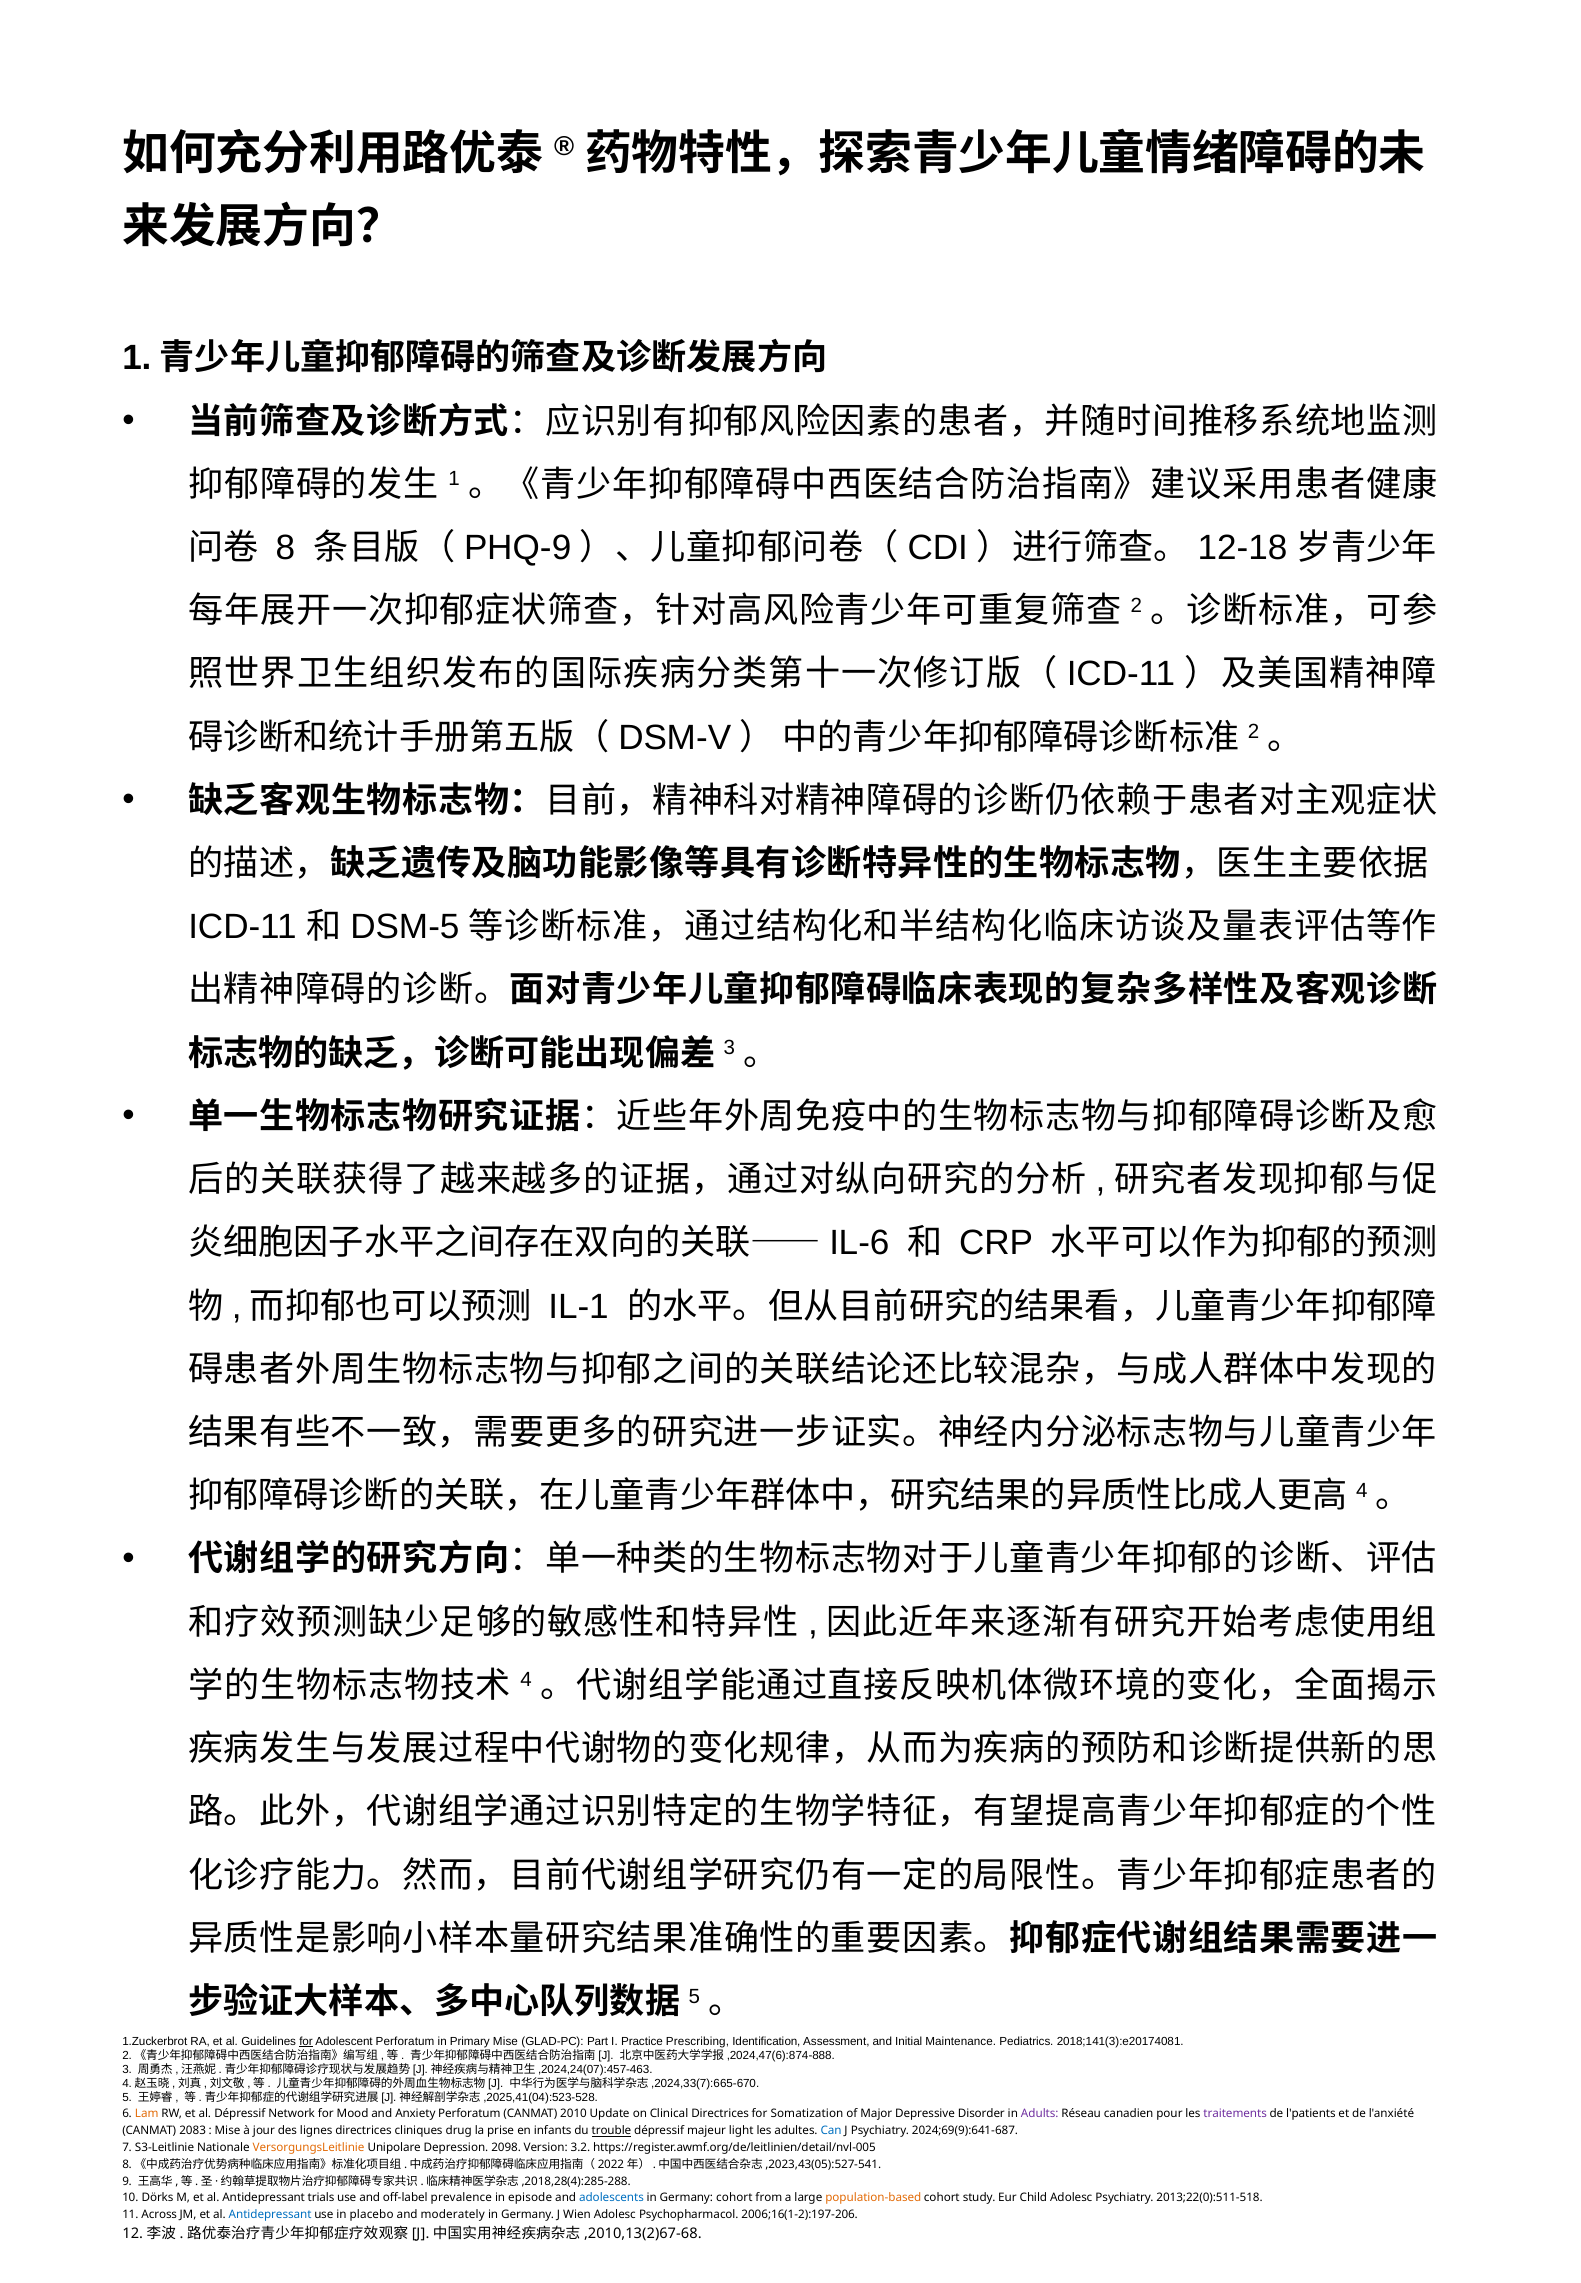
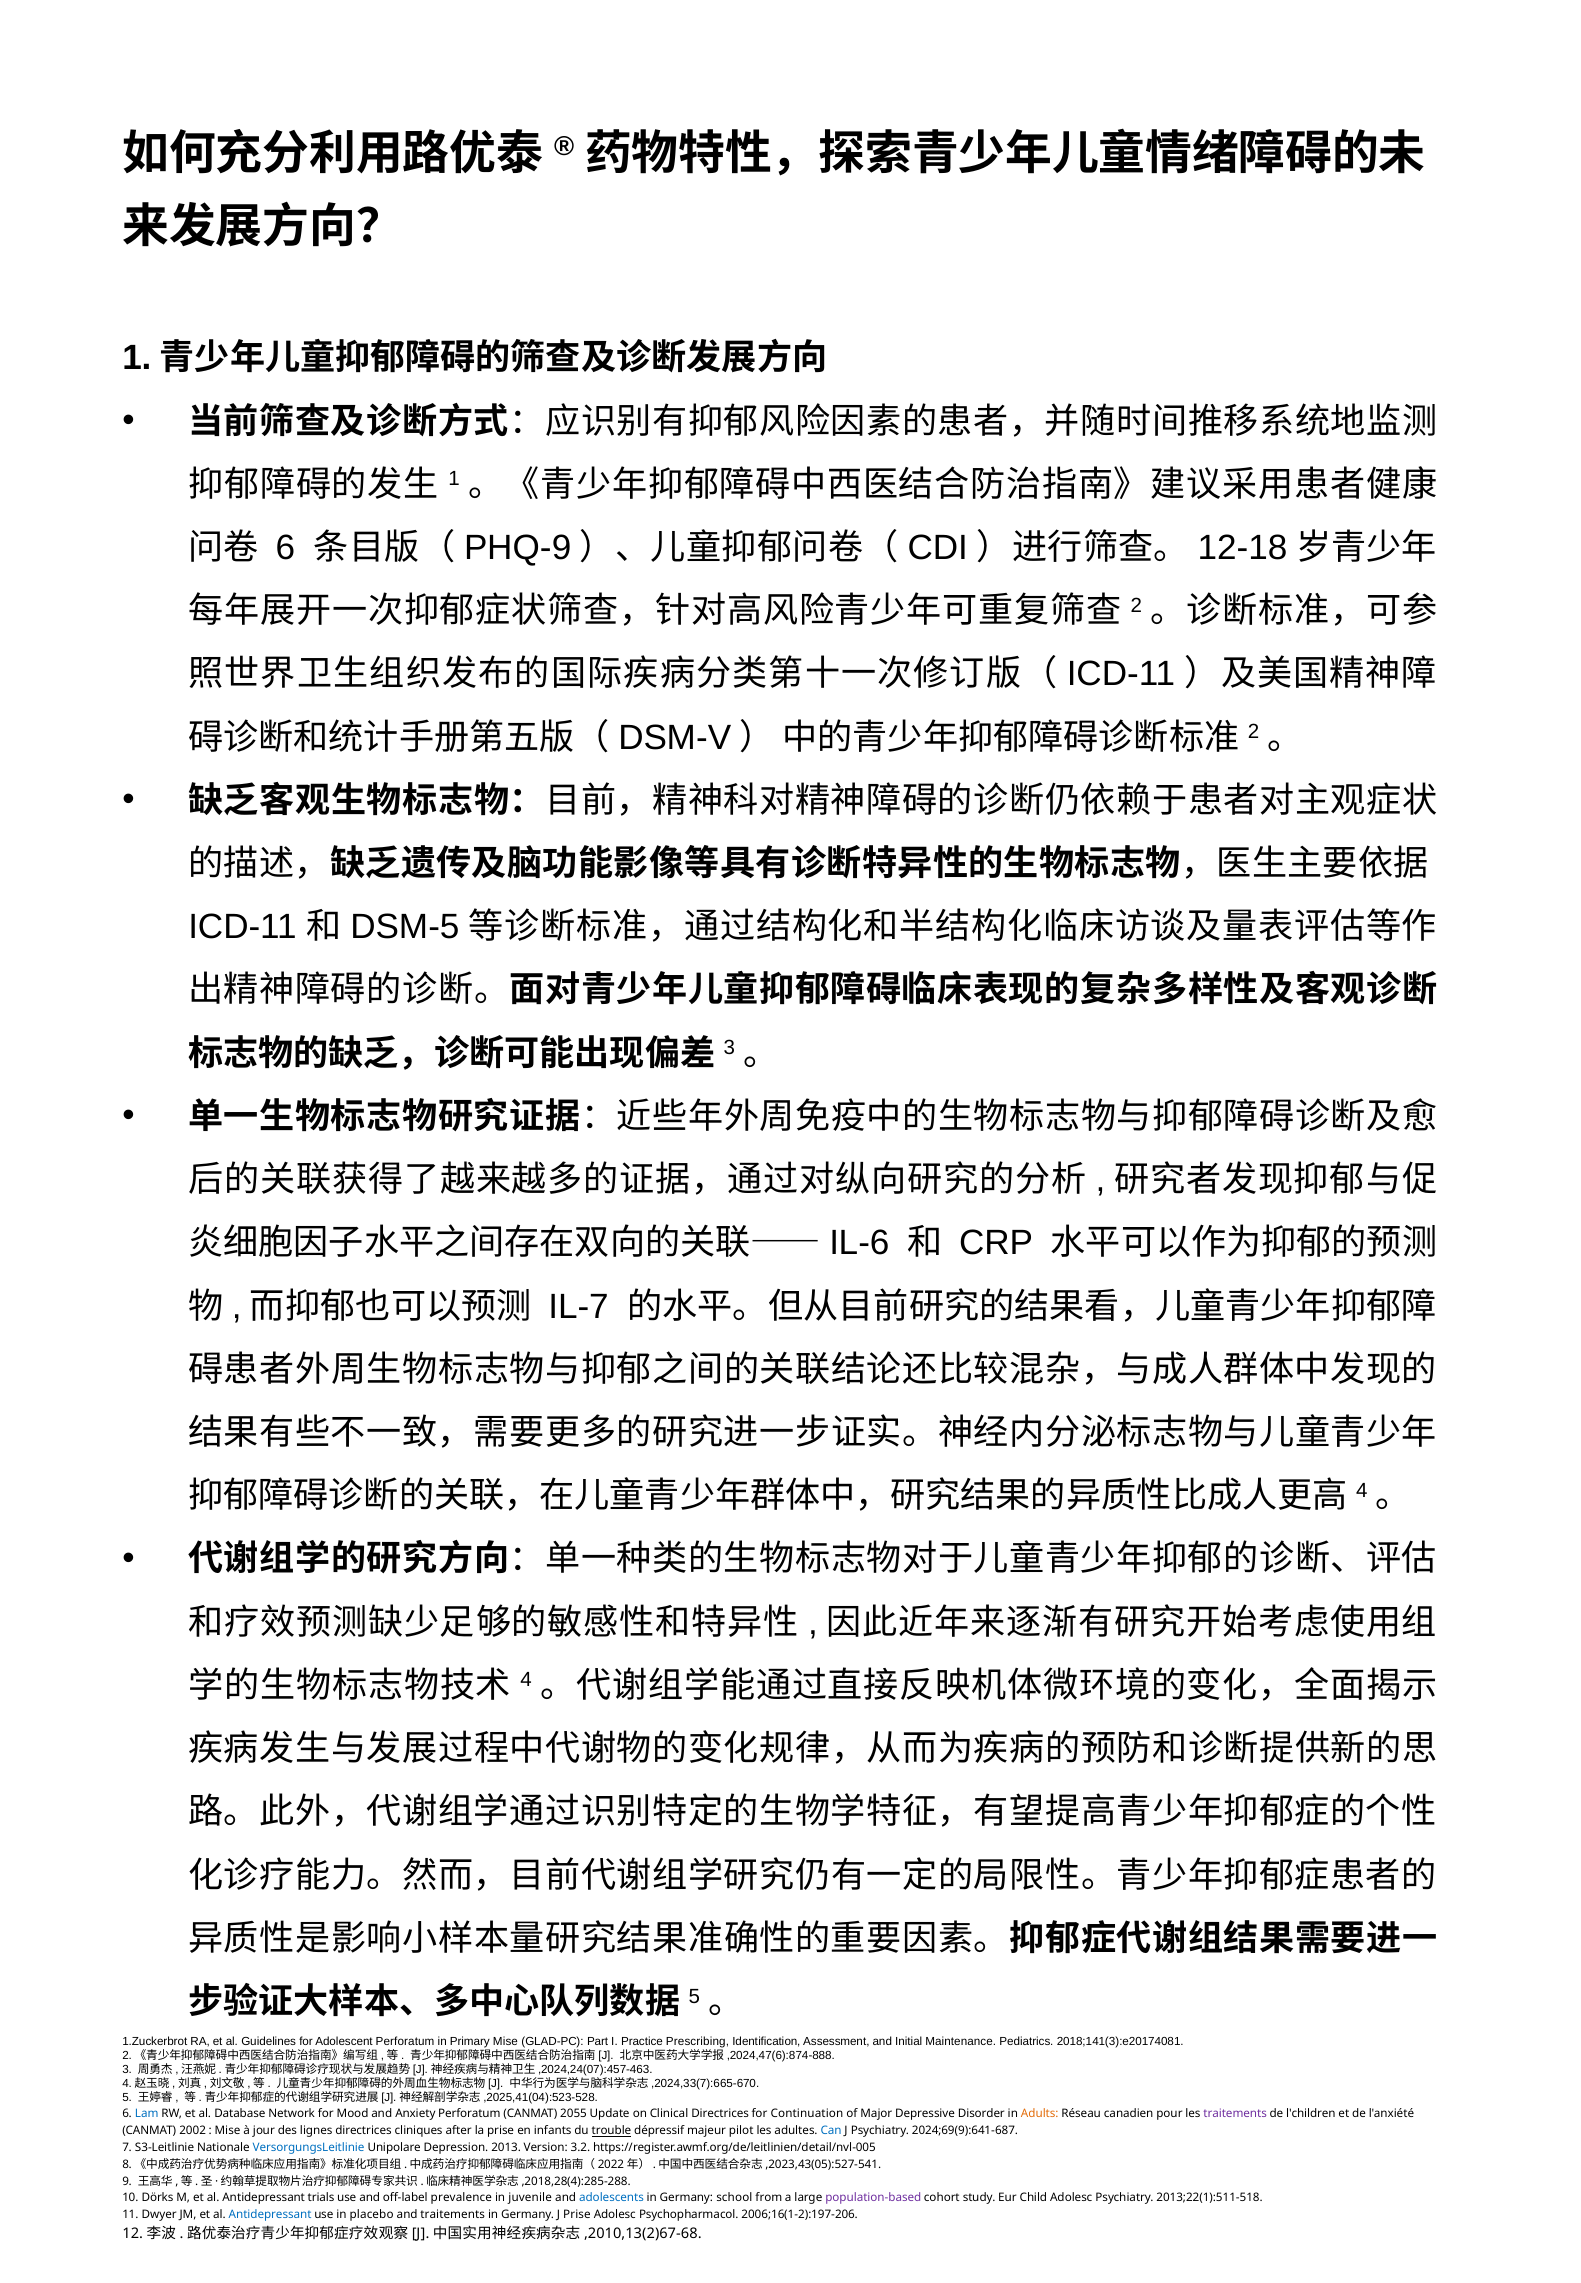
8: 8 -> 6 (285, 548)
IL-1: IL-1 -> IL-7 (579, 1307)
for underline: present -> none (306, 2042)
Lam colour: orange -> blue (147, 2115)
al Dépressif: Dépressif -> Database (240, 2115)
2010: 2010 -> 2055 (574, 2115)
Somatization: Somatization -> Continuation (807, 2115)
Adults colour: purple -> orange (1040, 2115)
l'patients: l'patients -> l'children (1311, 2115)
2083: 2083 -> 2002 (193, 2132)
drug: drug -> after (459, 2132)
light: light -> pilot (741, 2132)
VersorgungsLeitlinie colour: orange -> blue (309, 2148)
2098: 2098 -> 2013 (506, 2148)
episode: episode -> juvenile (530, 2199)
Germany cohort: cohort -> school (734, 2199)
population-based colour: orange -> purple (873, 2199)
2013;22(0):511-518: 2013;22(0):511-518 -> 2013;22(1):511-518 (1210, 2199)
Across: Across -> Dwyer (159, 2215)
and moderately: moderately -> traitements (453, 2215)
J Wien: Wien -> Prise (577, 2215)
